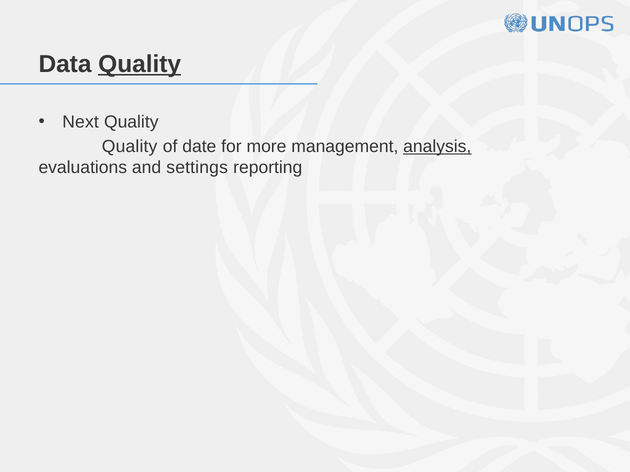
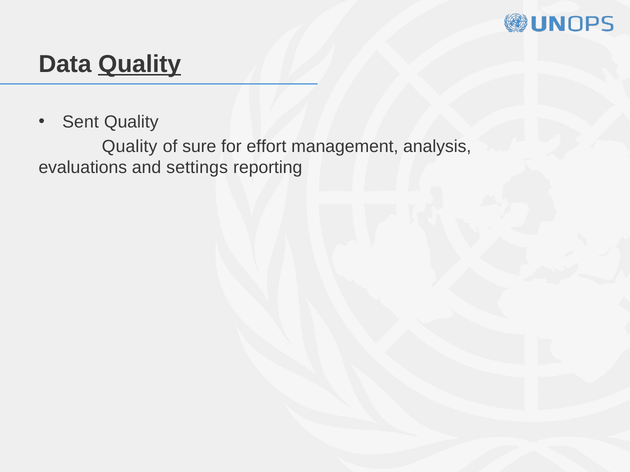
Next: Next -> Sent (81, 122)
date: date -> sure (199, 147)
more: more -> effort (266, 147)
analysis underline: present -> none (437, 147)
